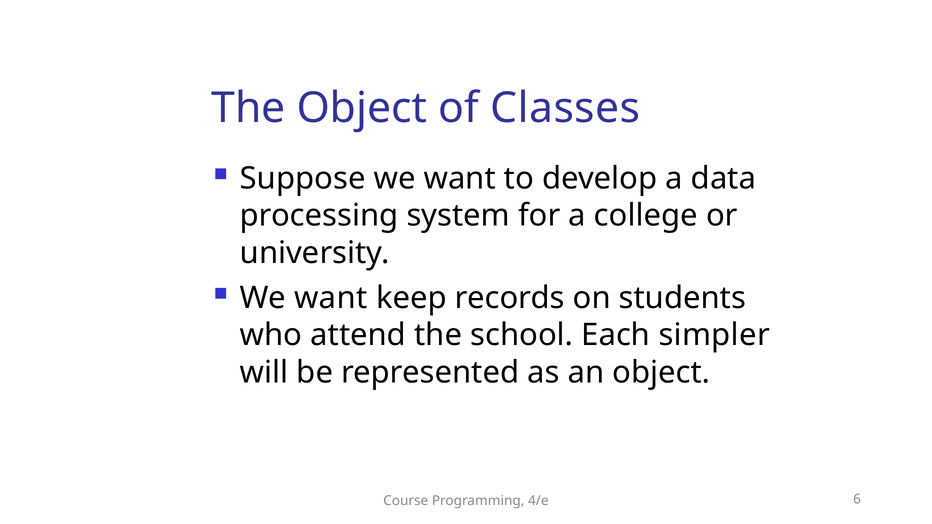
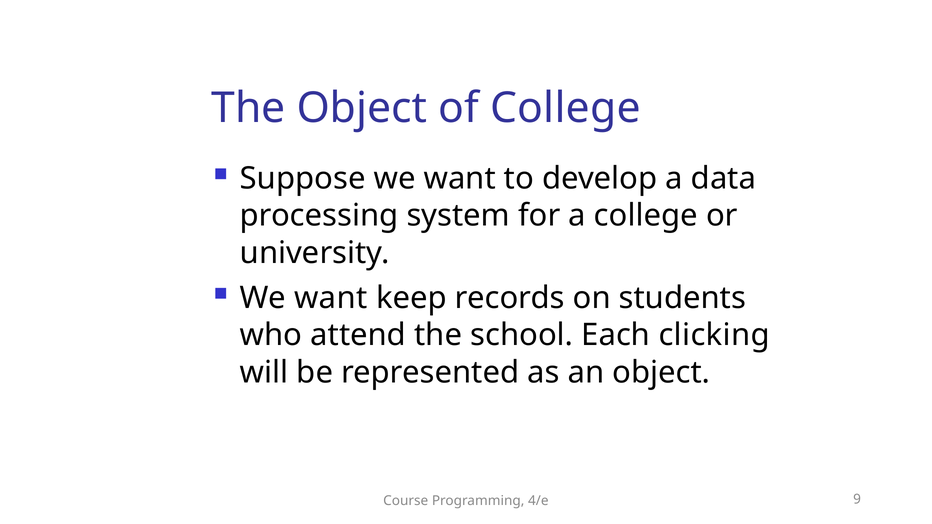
of Classes: Classes -> College (565, 108)
simpler: simpler -> clicking (714, 335)
6: 6 -> 9 (857, 500)
